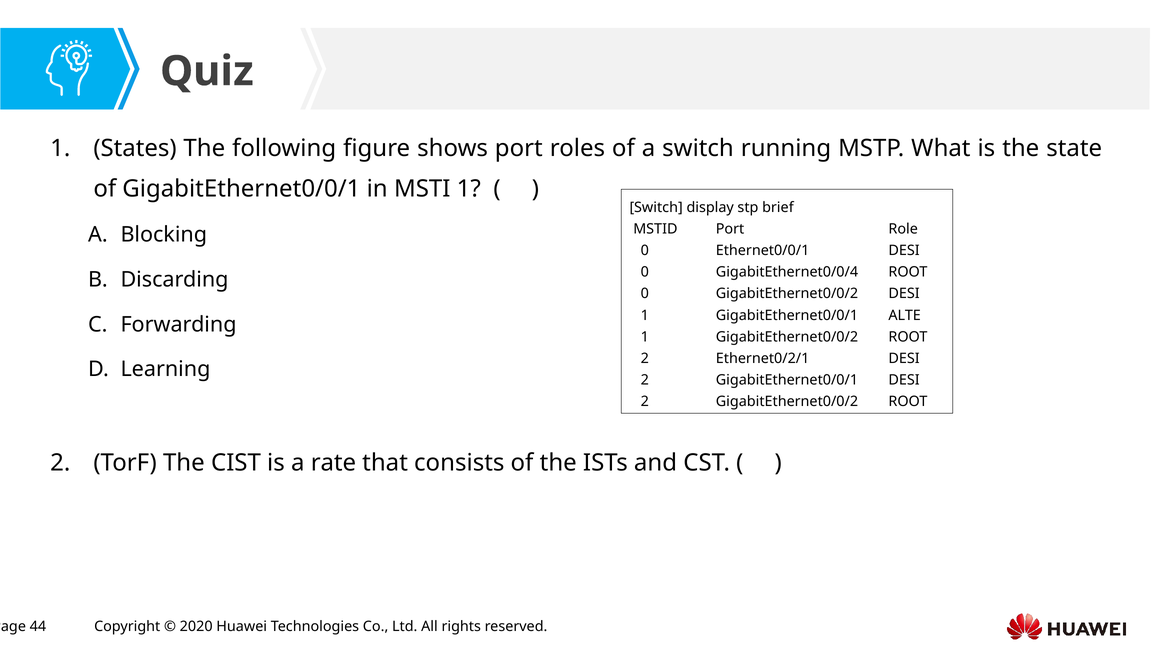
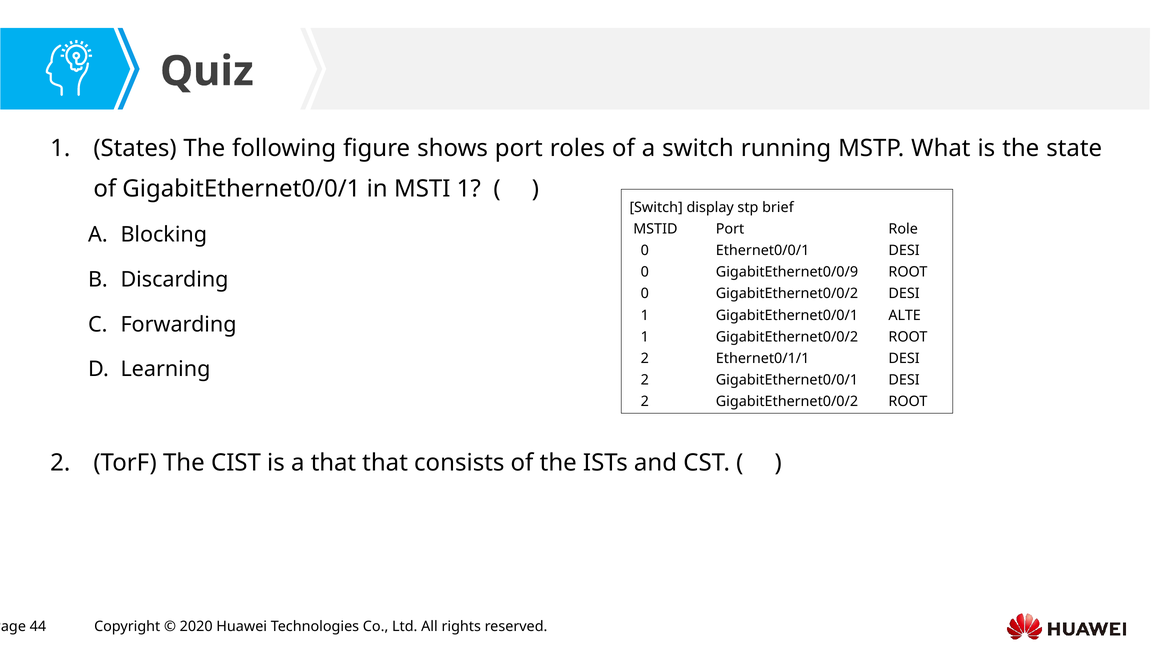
GigabitEthernet0/0/4: GigabitEthernet0/0/4 -> GigabitEthernet0/0/9 (787, 272)
Ethernet0/2/1: Ethernet0/2/1 -> Ethernet0/1/1 (763, 359)
a rate: rate -> that (333, 463)
